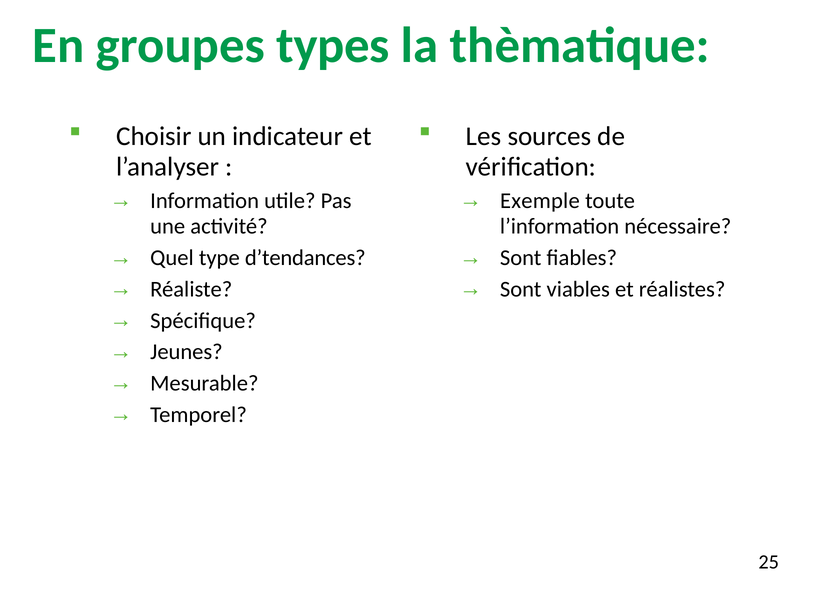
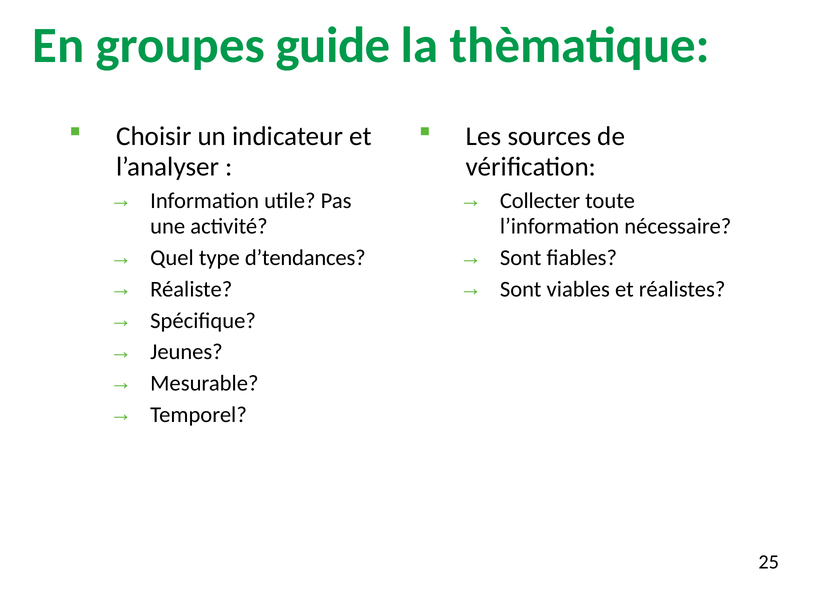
types: types -> guide (333, 46)
Exemple: Exemple -> Collecter (540, 201)
